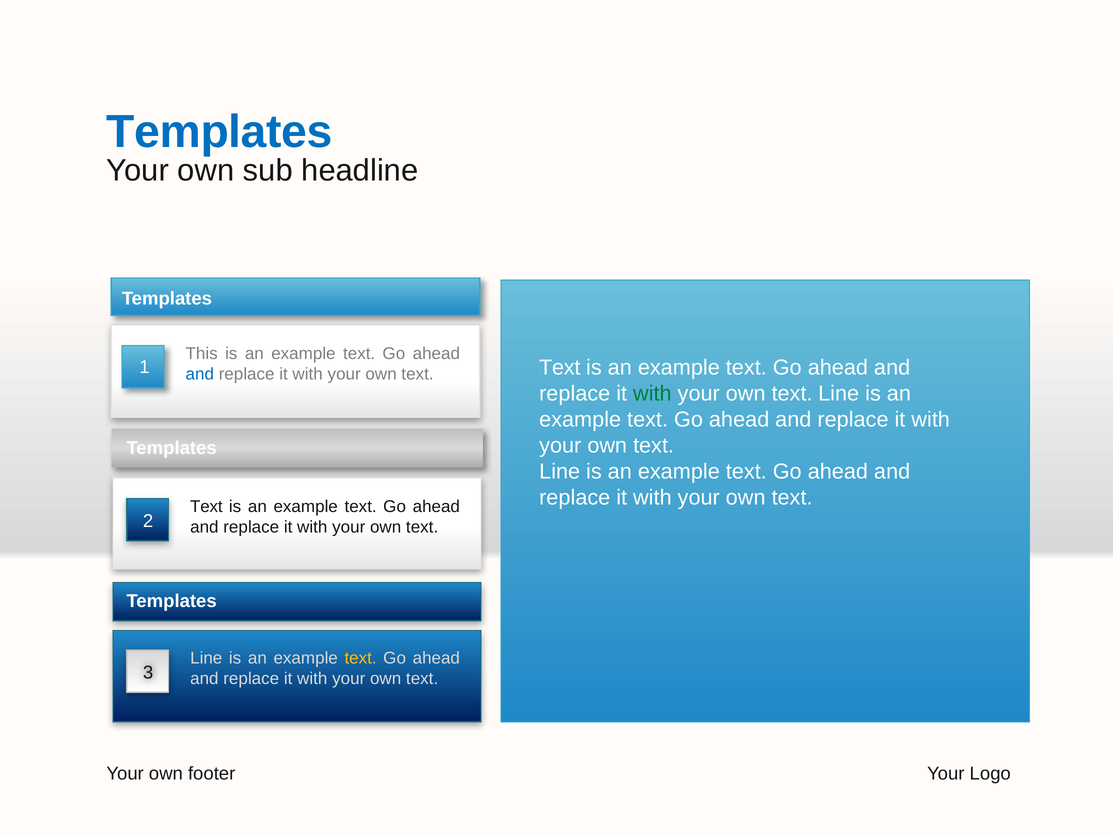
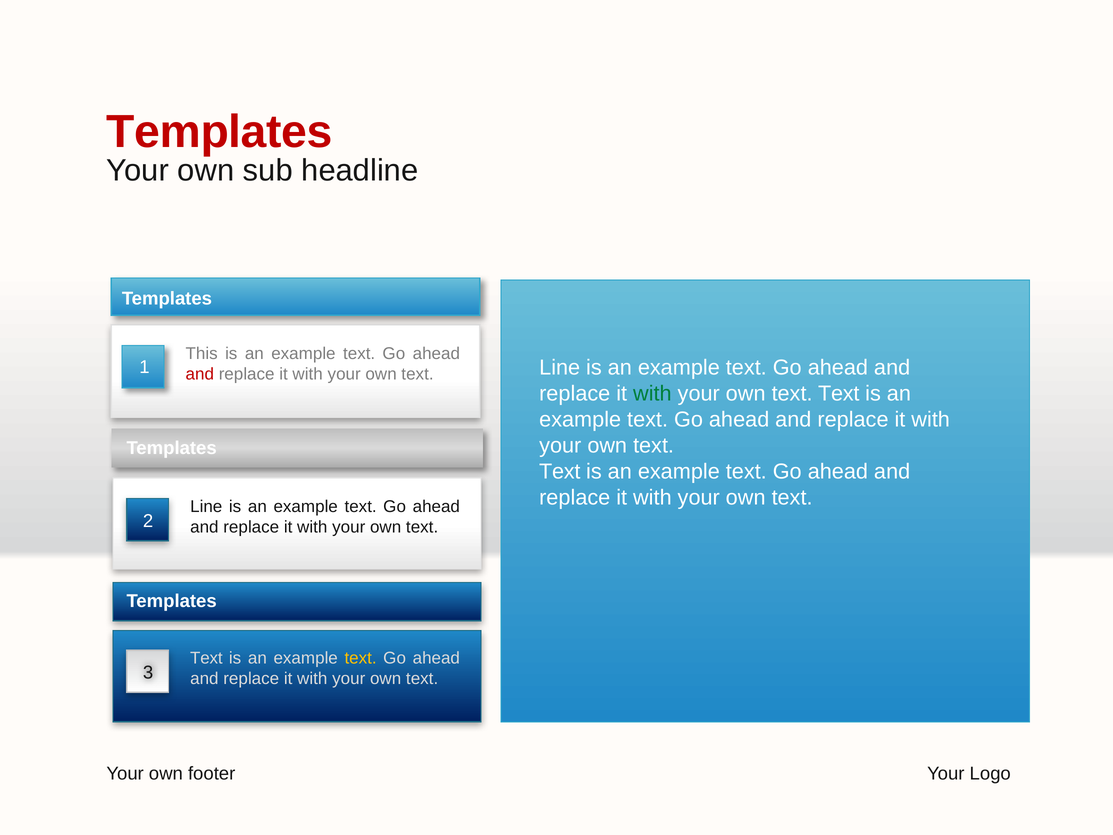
Templates colour: blue -> red (219, 132)
Text: Text -> Line (560, 367)
and colour: blue -> red (200, 374)
Line: Line -> Text (839, 393)
Line: Line -> Text (560, 471)
Text: Text -> Line (206, 507)
Line: Line -> Text (206, 658)
